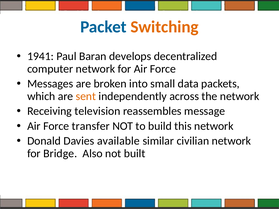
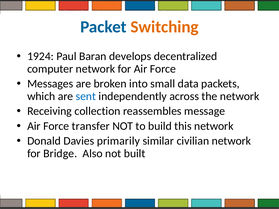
1941: 1941 -> 1924 (41, 56)
sent colour: orange -> blue (86, 96)
television: television -> collection (97, 111)
available: available -> primarily (118, 141)
